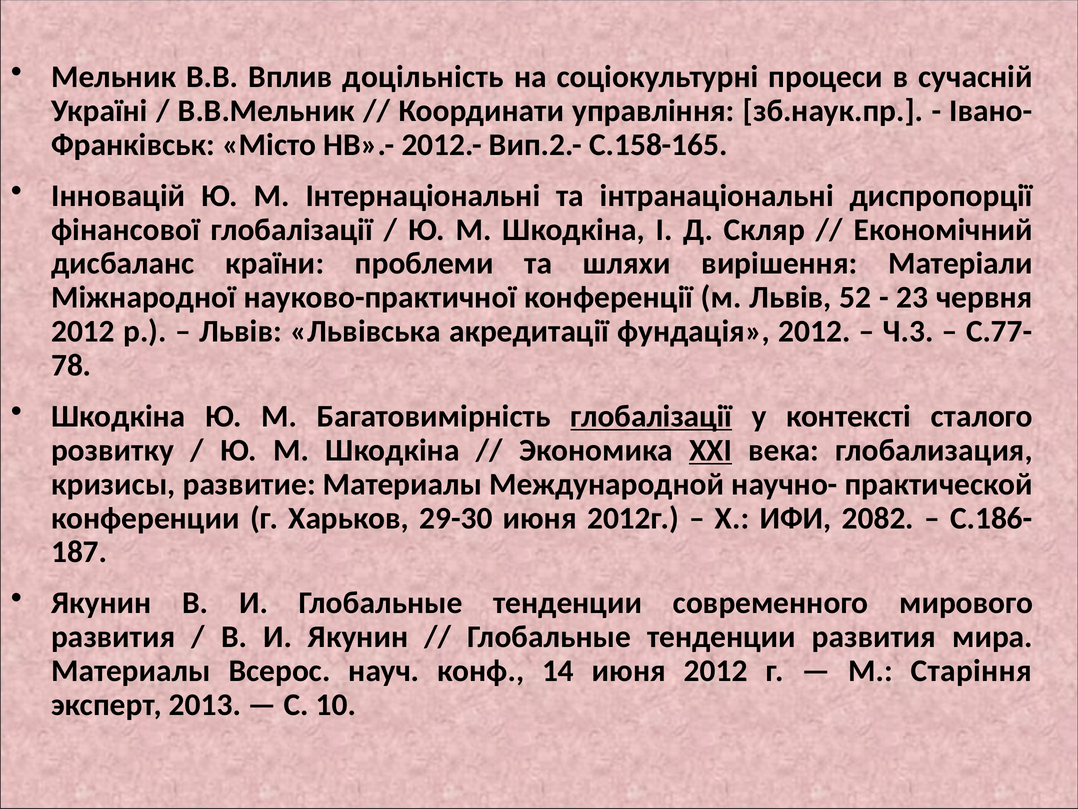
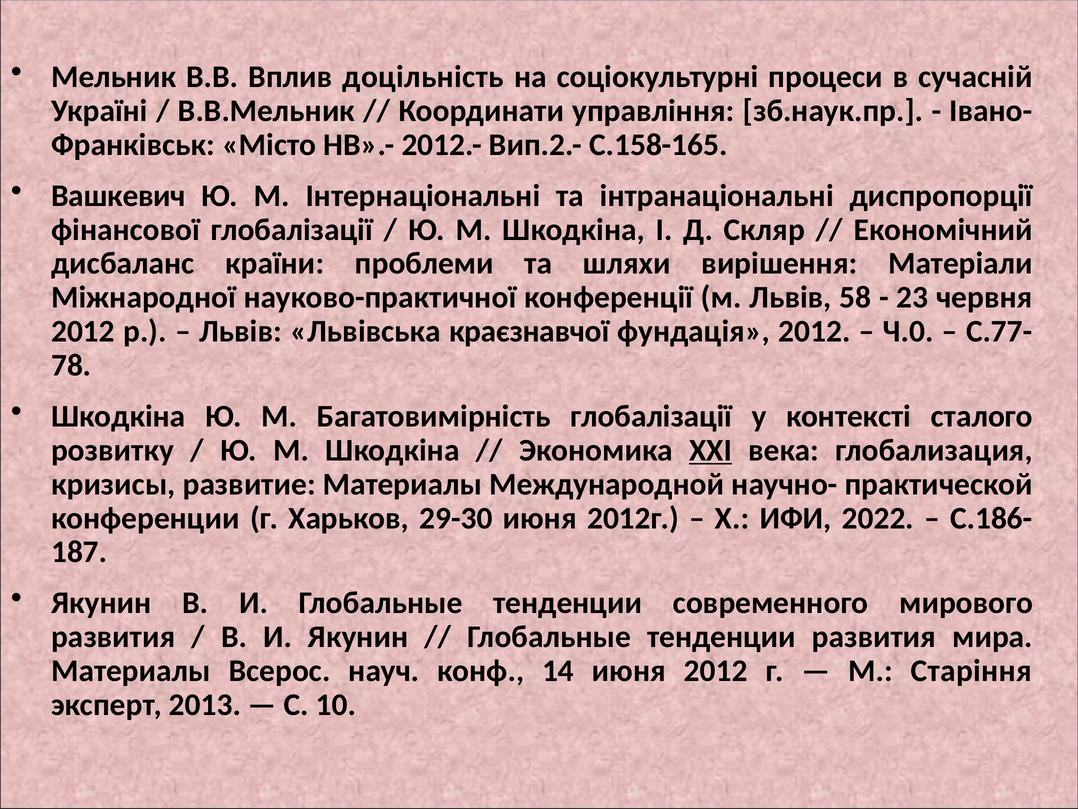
Інновацій: Інновацій -> Вашкевич (118, 196)
52: 52 -> 58 (855, 297)
акредитації: акредитації -> краєзнавчої (529, 331)
Ч.3: Ч.3 -> Ч.0 (908, 331)
глобалізації underline: present -> none (651, 416)
2082: 2082 -> 2022 (878, 518)
